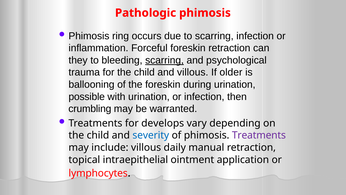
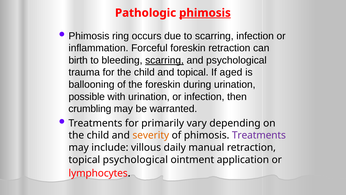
phimosis underline: none -> present (205, 13)
they: they -> birth (78, 60)
and villous: villous -> topical (193, 72)
older: older -> aged (231, 72)
develops: develops -> primarily (163, 123)
severity colour: blue -> orange (151, 135)
topical intraepithelial: intraepithelial -> psychological (135, 159)
